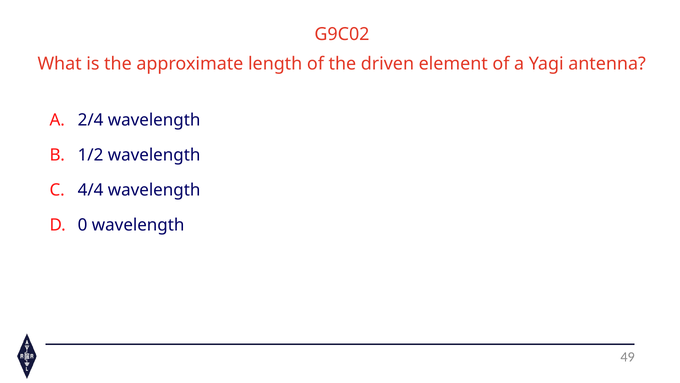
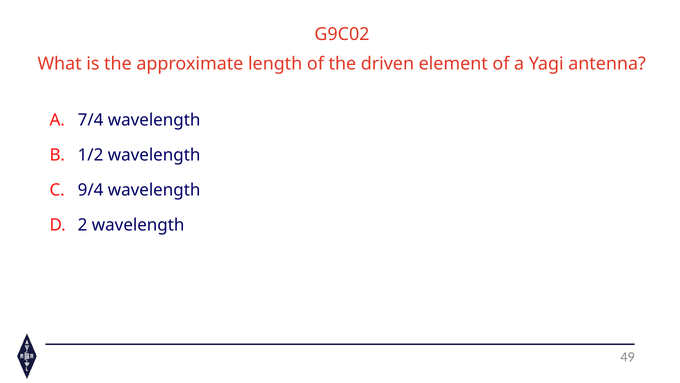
2/4: 2/4 -> 7/4 (91, 120)
4/4: 4/4 -> 9/4 (91, 190)
0: 0 -> 2 (83, 225)
